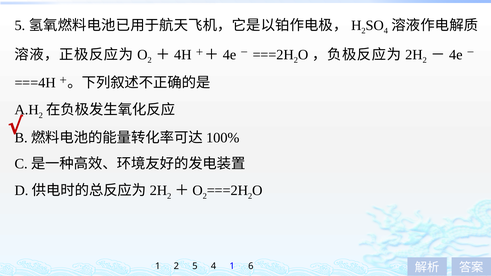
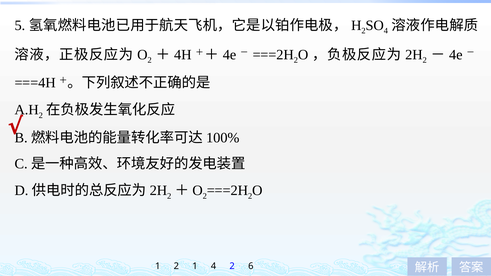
2 5: 5 -> 1 (195, 266)
4 1: 1 -> 2 (232, 266)
